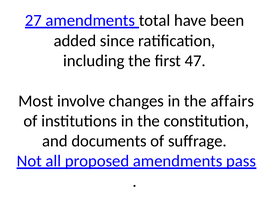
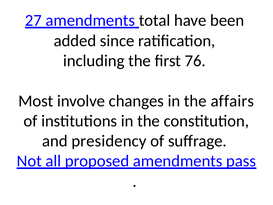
47: 47 -> 76 (195, 61)
documents: documents -> presidency (109, 141)
